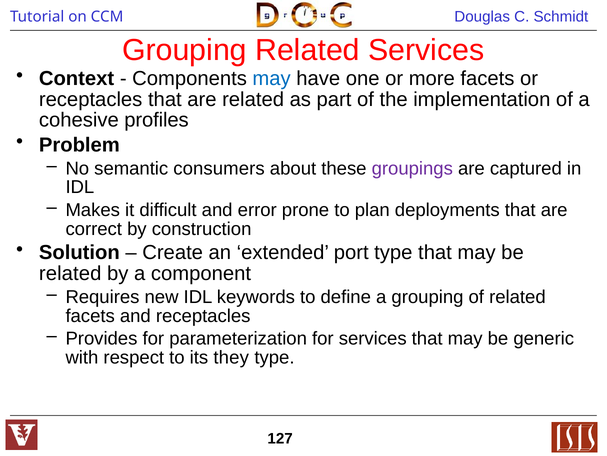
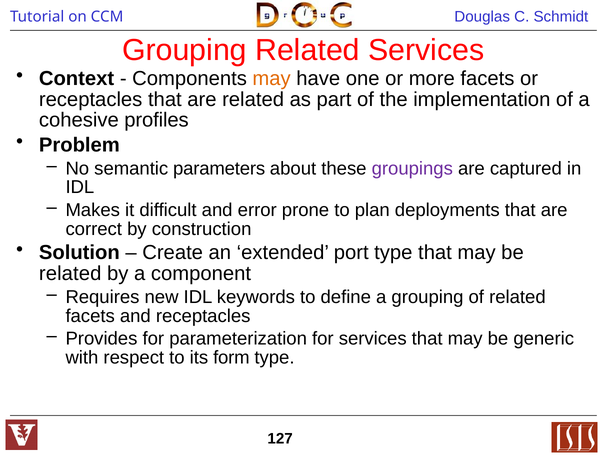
may colour: blue -> orange (272, 79)
consumers: consumers -> parameters (219, 168)
they: they -> form (231, 357)
